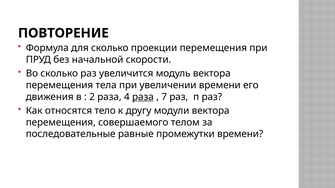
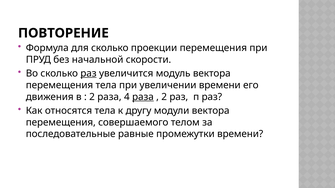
раз underline: none -> present (88, 74)
7: 7 -> 2 (164, 97)
относятся тело: тело -> тела (105, 111)
